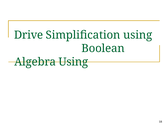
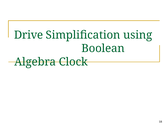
Algebra Using: Using -> Clock (73, 62)
